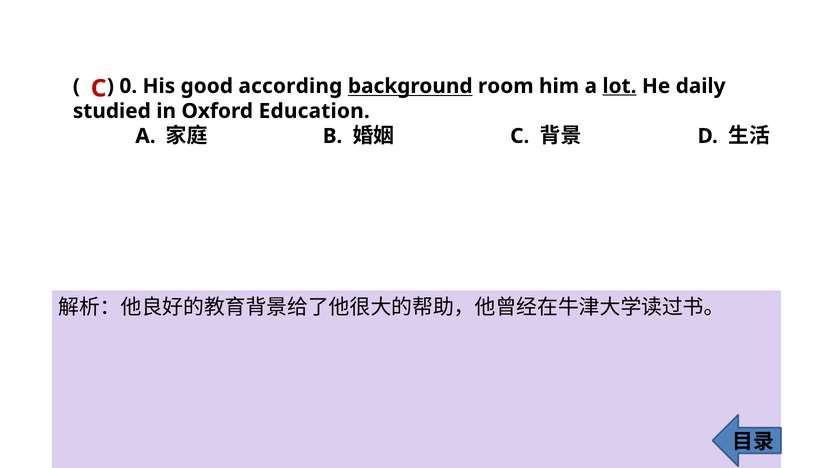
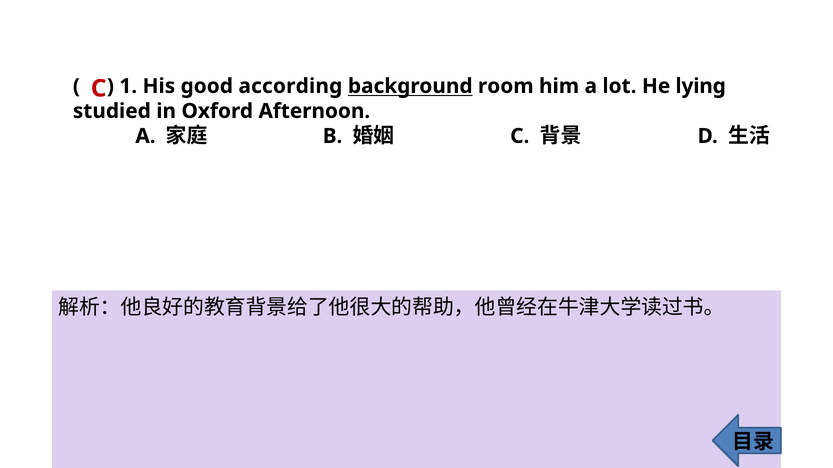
0: 0 -> 1 (128, 86)
lot underline: present -> none (619, 86)
daily: daily -> lying (701, 86)
Education: Education -> Afternoon (314, 111)
